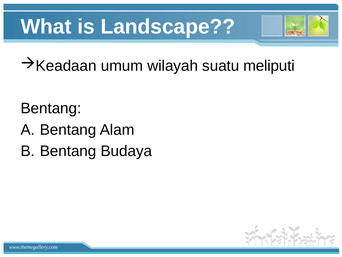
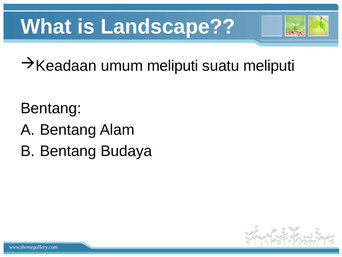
umum wilayah: wilayah -> meliputi (173, 66)
